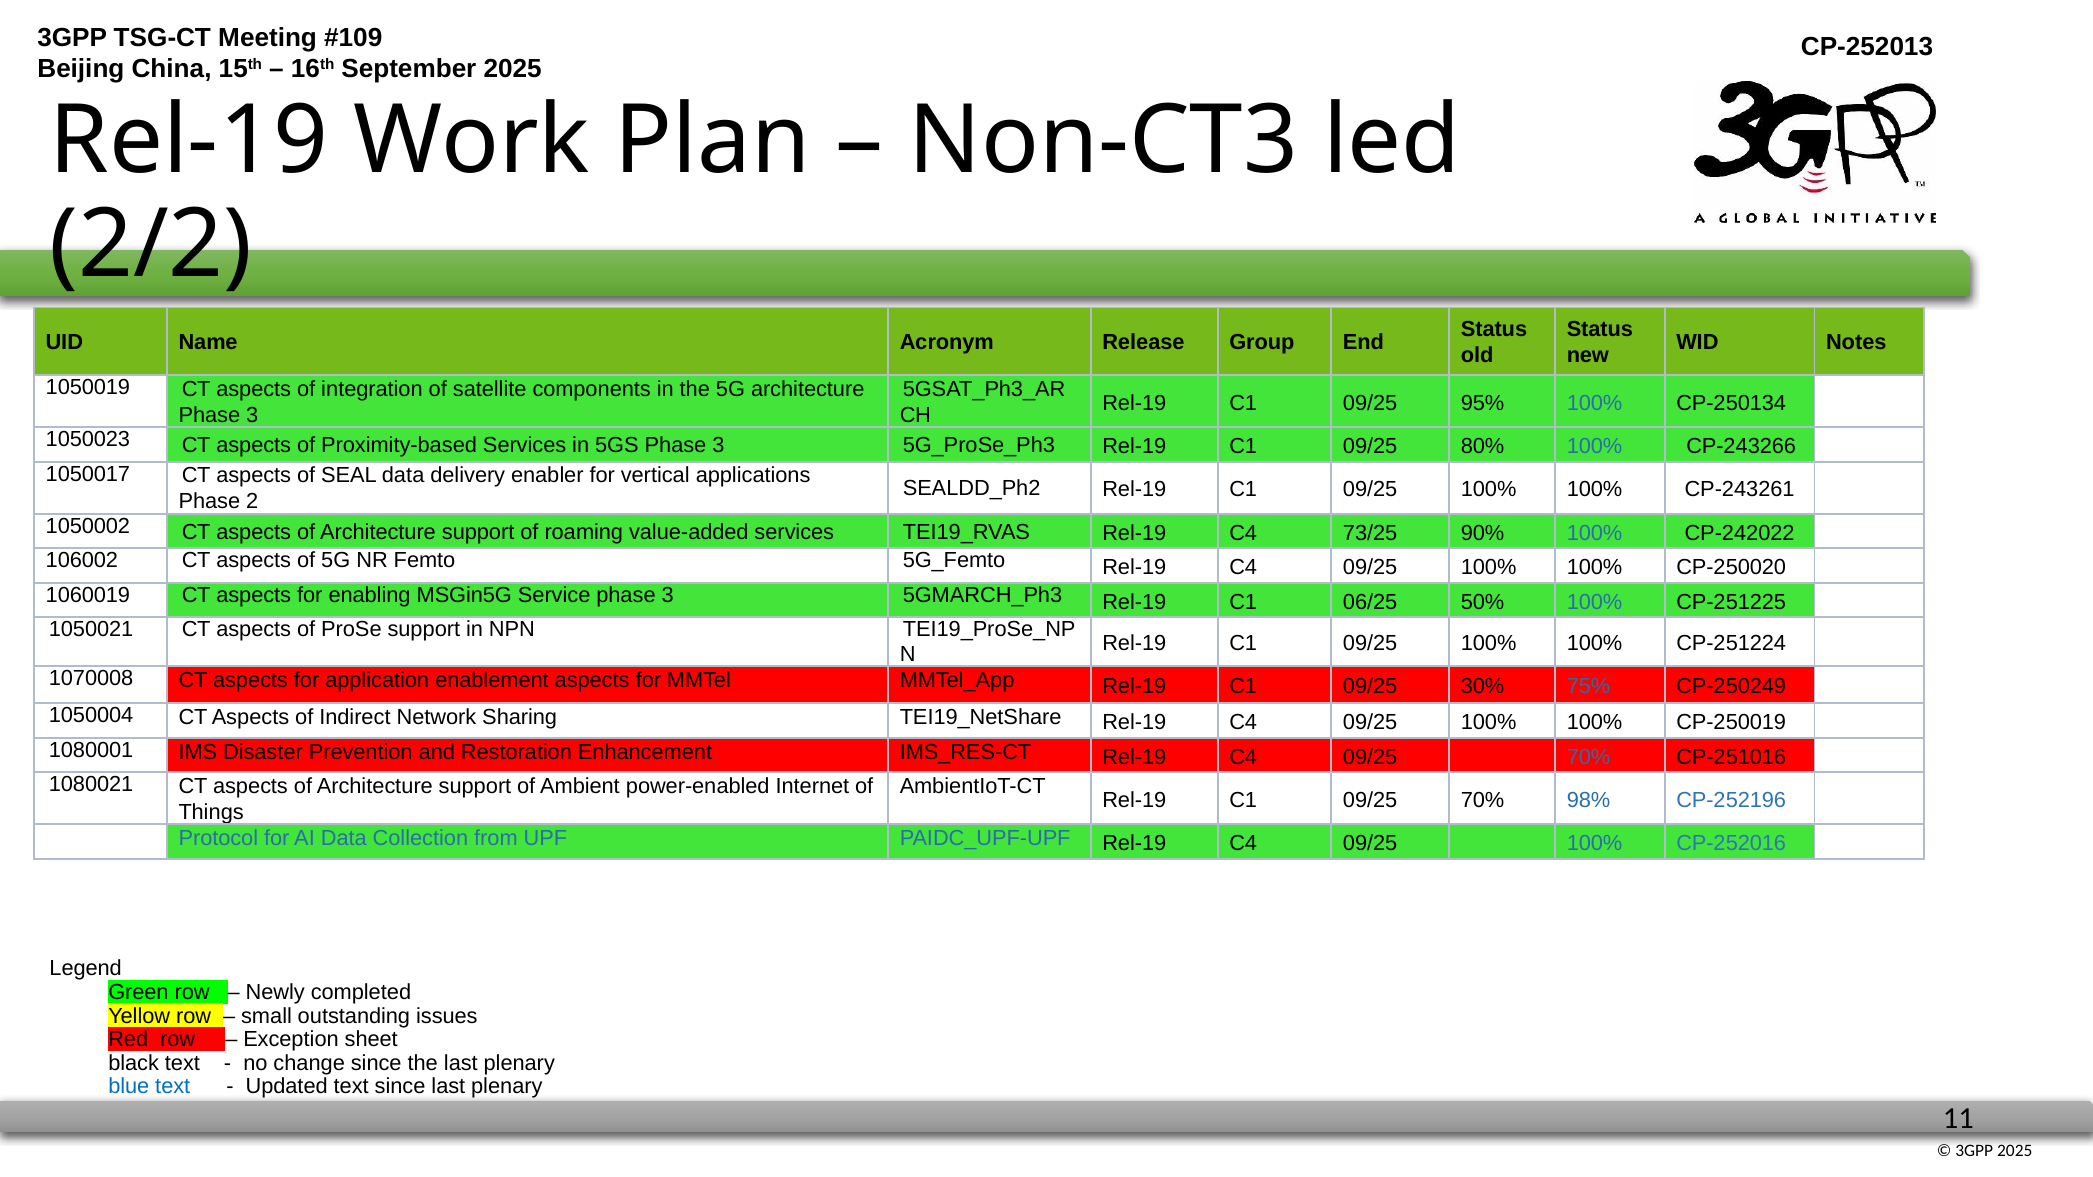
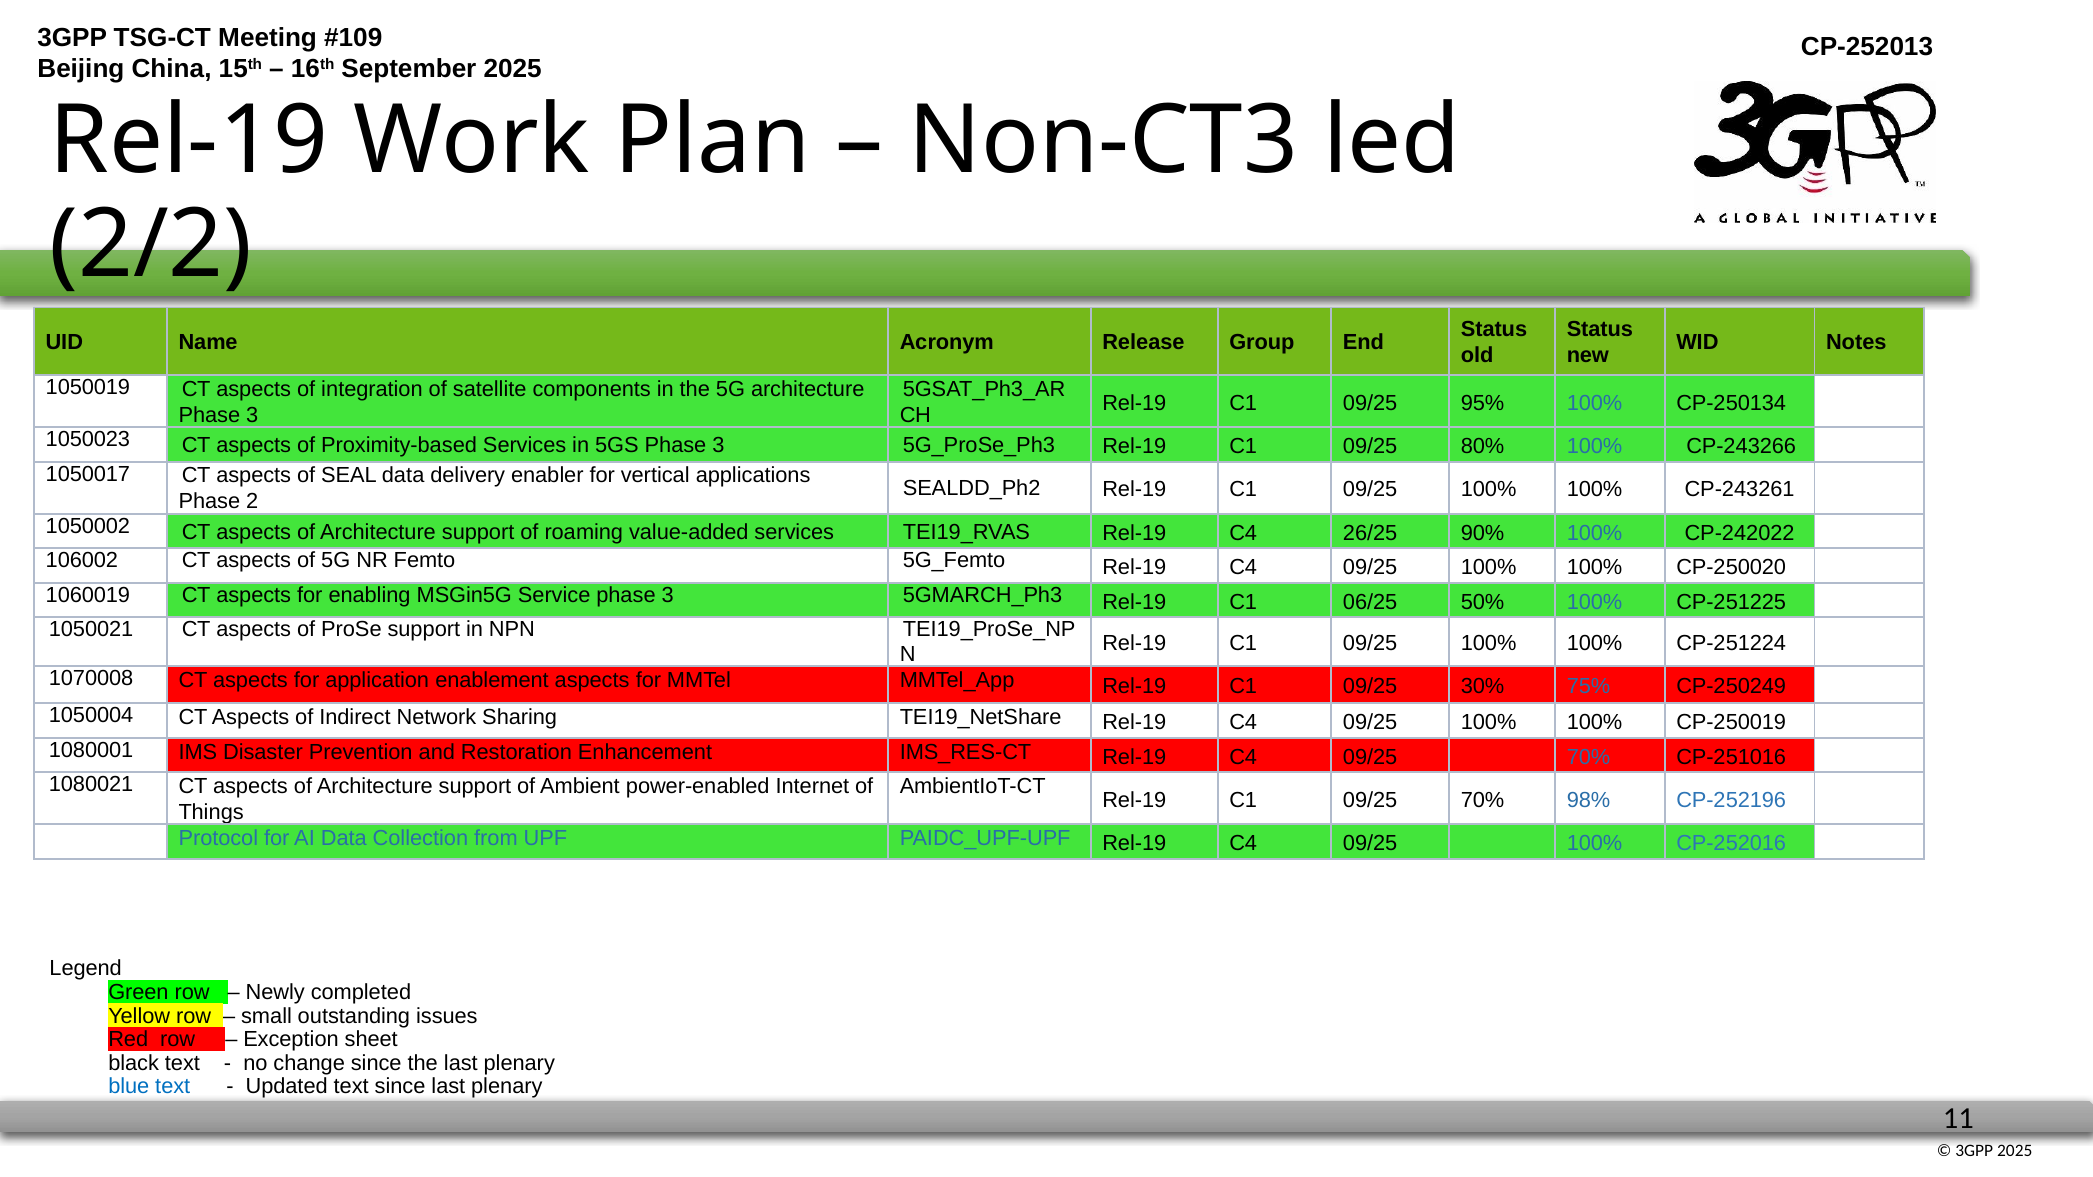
73/25: 73/25 -> 26/25 (1370, 533)
